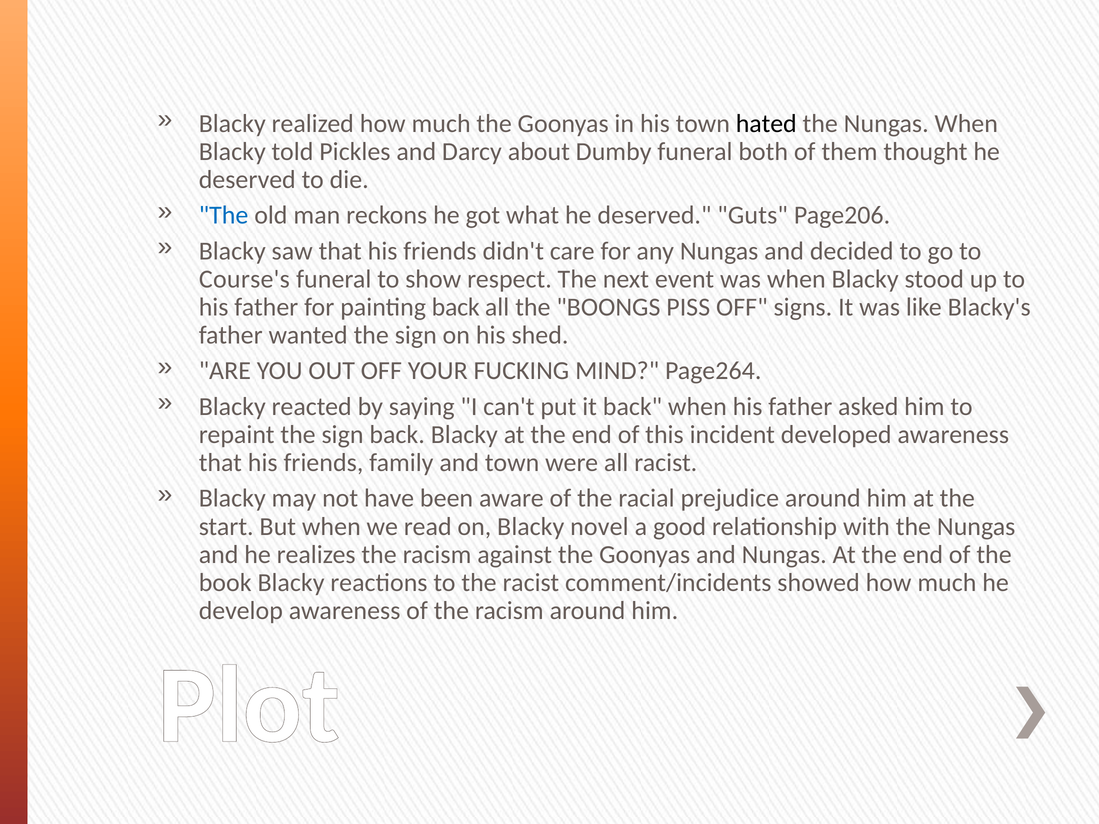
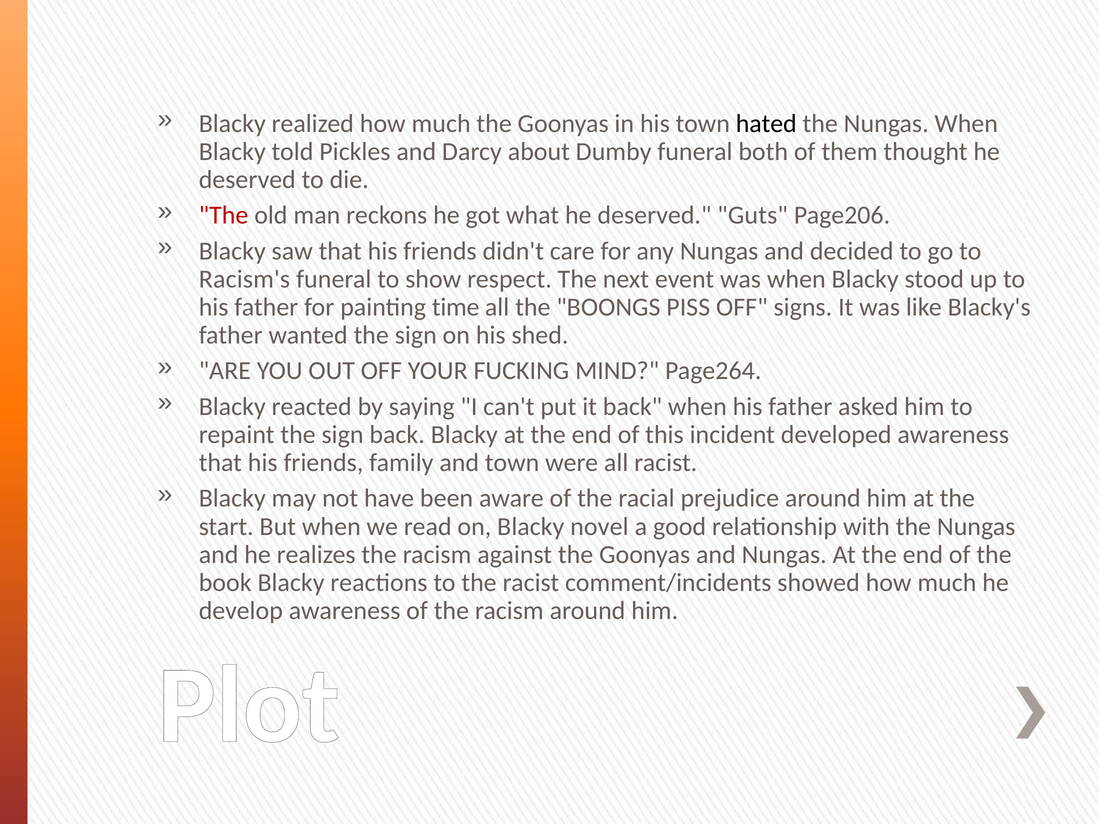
The colour: blue -> red (224, 215)
Course's: Course's -> Racism's (244, 279)
painting back: back -> time (456, 307)
